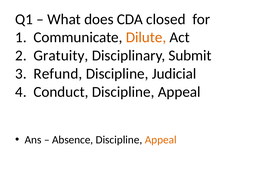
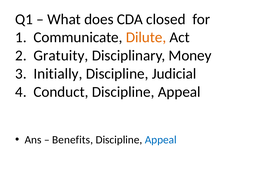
Submit: Submit -> Money (190, 55)
Refund: Refund -> Initially (58, 74)
Absence: Absence -> Benefits (73, 140)
Appeal colour: orange -> blue (161, 140)
